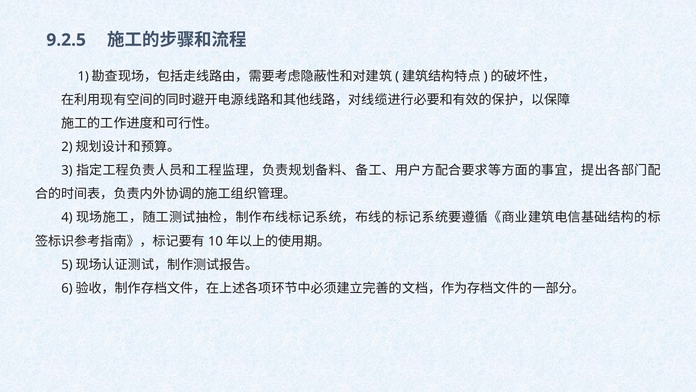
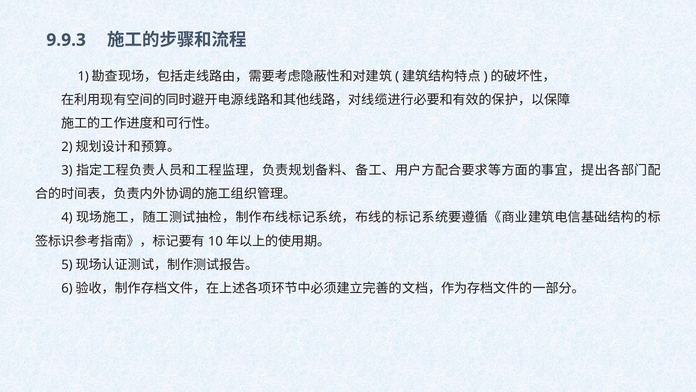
9.2.5: 9.2.5 -> 9.9.3 (66, 40)
